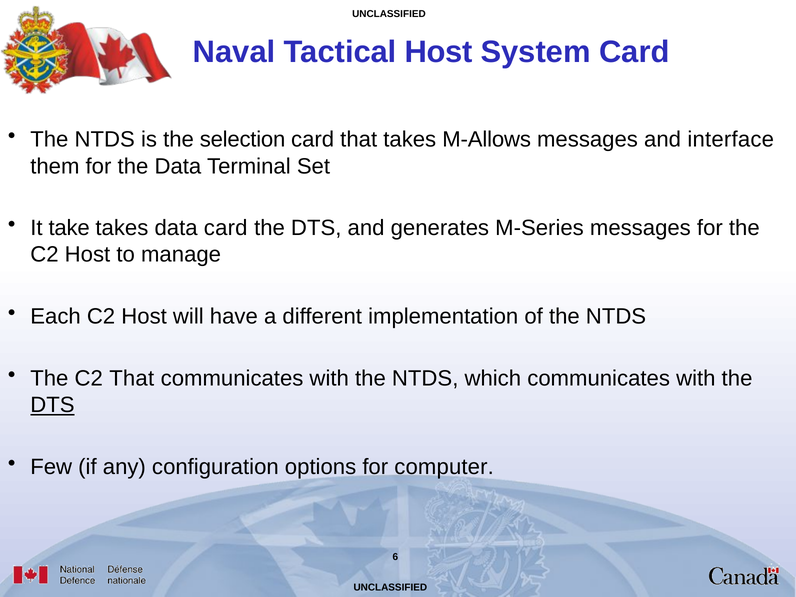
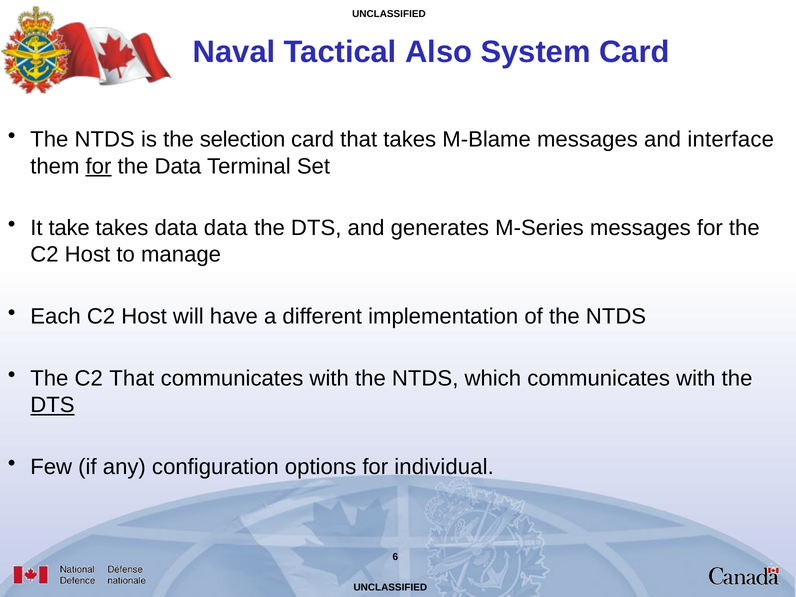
Tactical Host: Host -> Also (439, 52)
M-Allows: M-Allows -> M-Blame (487, 140)
for underline: none -> present (99, 166)
data card: card -> data (226, 228)
computer: computer -> individual (444, 467)
